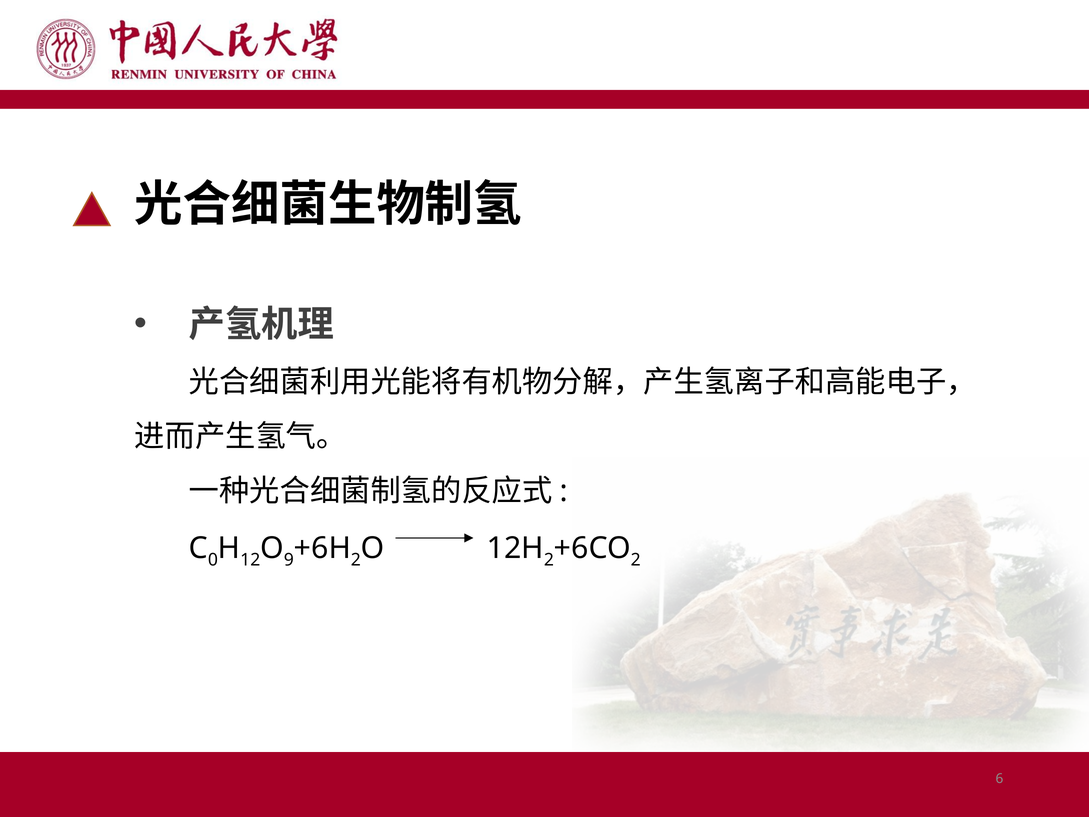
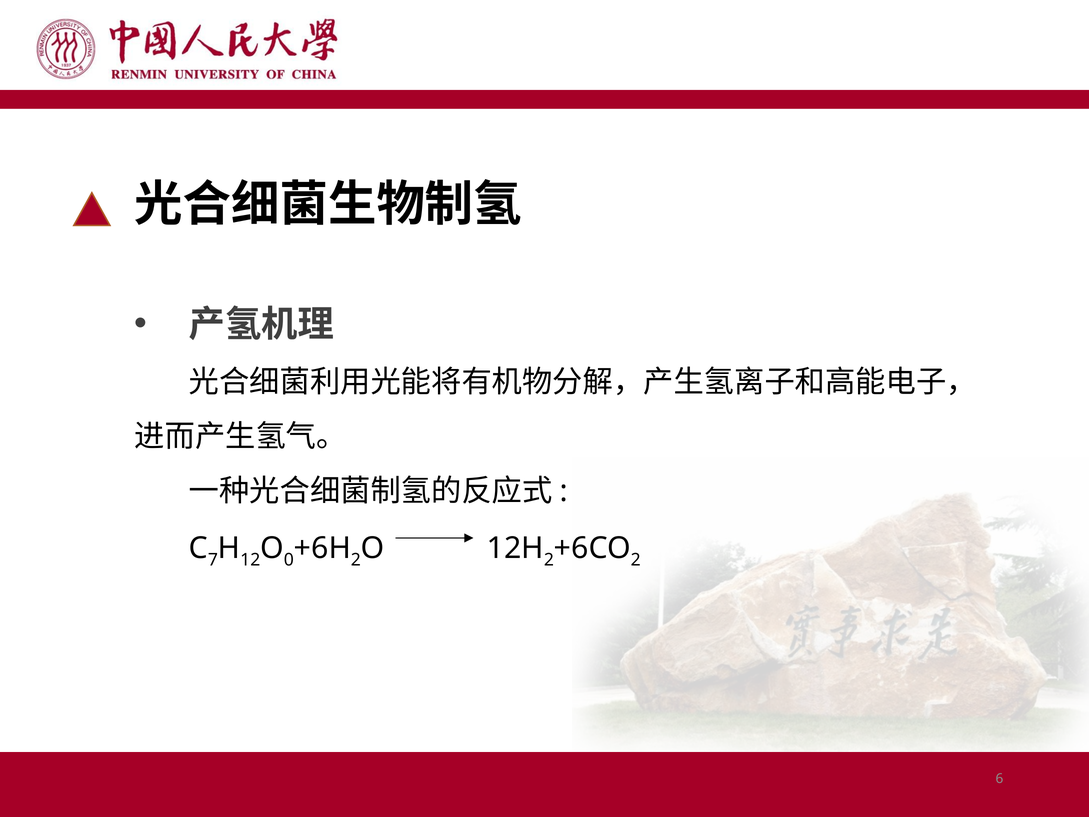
0: 0 -> 7 (213, 560)
9: 9 -> 0 (289, 560)
